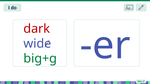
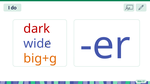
big+g colour: green -> orange (40, 59)
